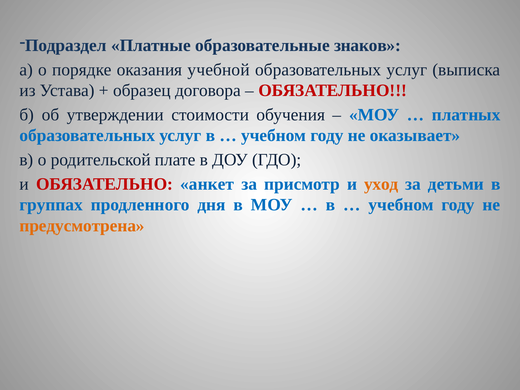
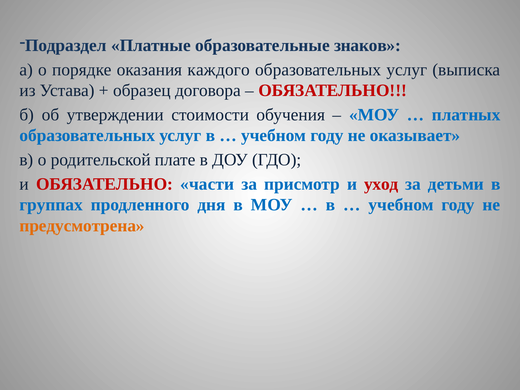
учебной: учебной -> каждого (219, 70)
анкет: анкет -> части (207, 184)
уход colour: orange -> red (381, 184)
